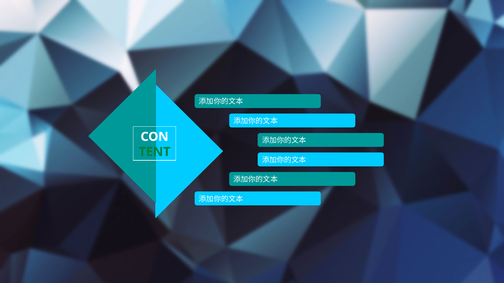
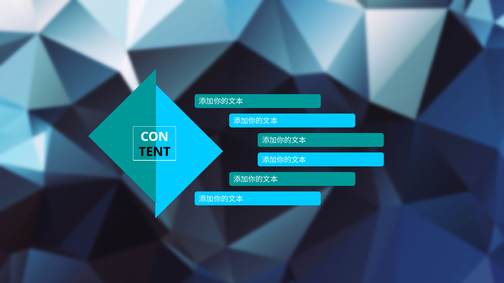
TENT colour: green -> black (155, 152)
